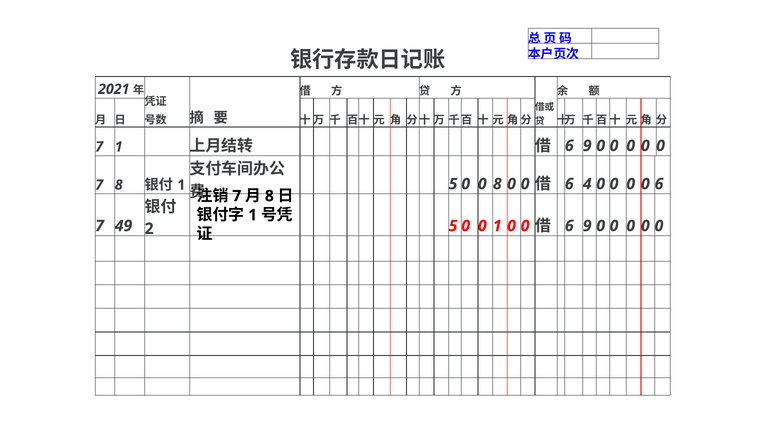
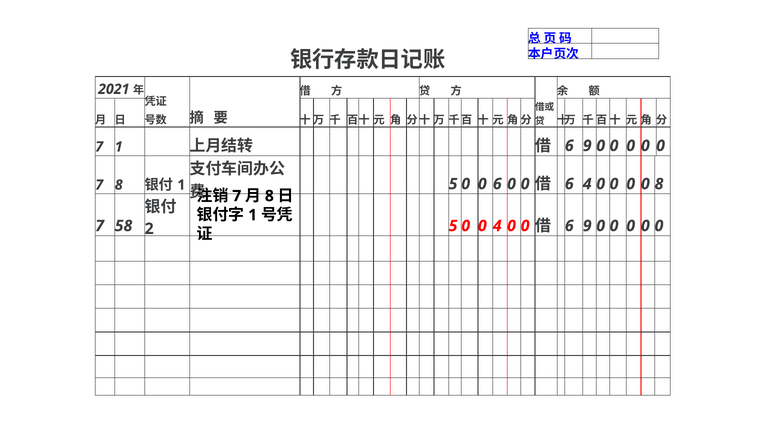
0 8: 8 -> 6 (497, 184)
0 6: 6 -> 8 (659, 184)
49: 49 -> 58 (124, 226)
0 1: 1 -> 4 (497, 226)
